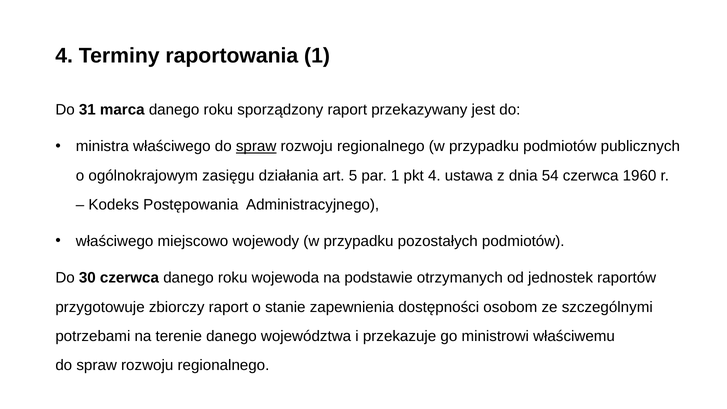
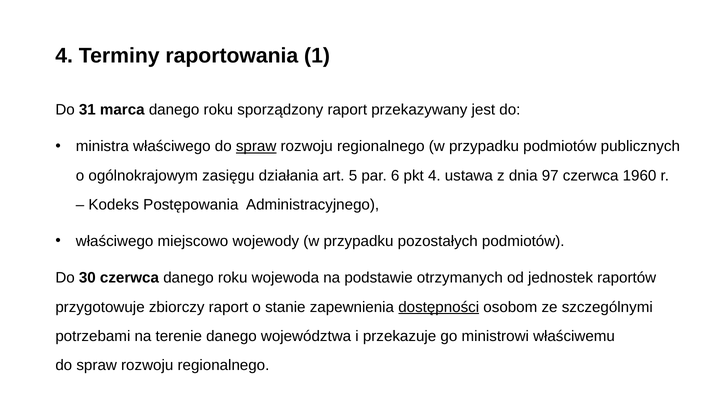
par 1: 1 -> 6 (395, 176)
54: 54 -> 97 (550, 176)
dostępności underline: none -> present (439, 307)
